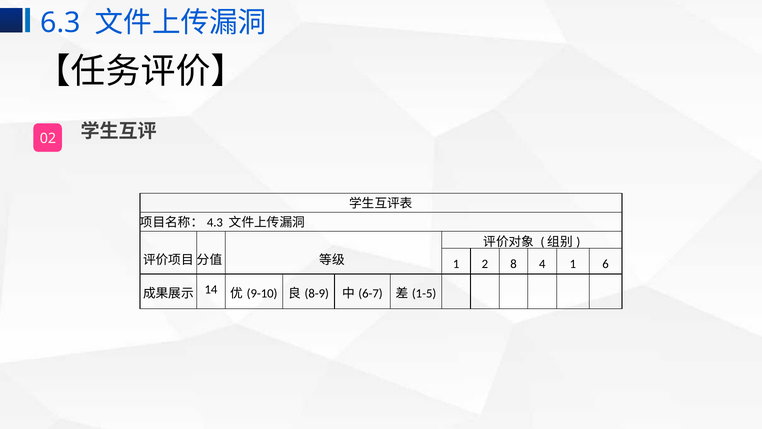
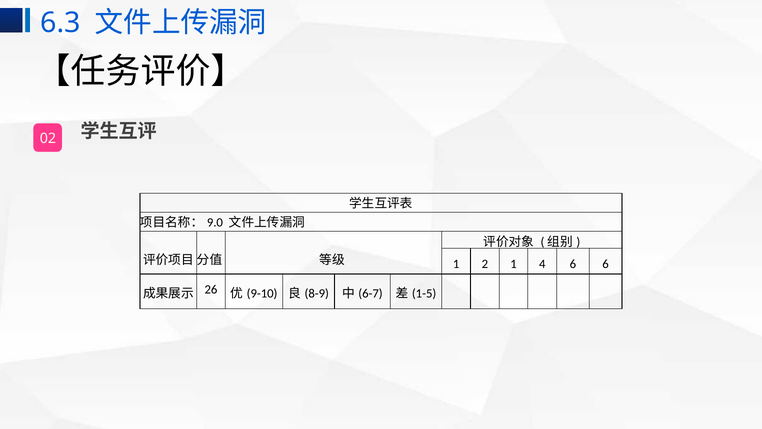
4.3: 4.3 -> 9.0 (215, 223)
2 8: 8 -> 1 (514, 264)
4 1: 1 -> 6 (573, 264)
14: 14 -> 26 (211, 289)
